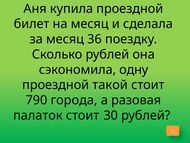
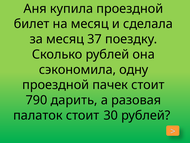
36: 36 -> 37 (95, 39)
такой: такой -> пачек (110, 85)
города: города -> дарить (74, 100)
